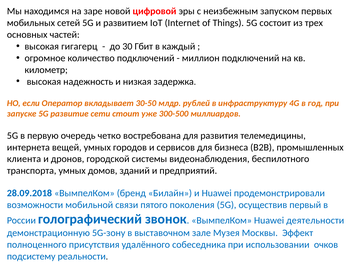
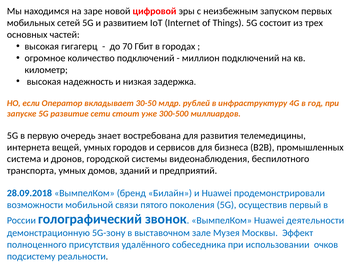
30: 30 -> 70 (127, 46)
каждый: каждый -> городах (179, 46)
четко: четко -> знает (109, 136)
клиента: клиента -> система (24, 159)
